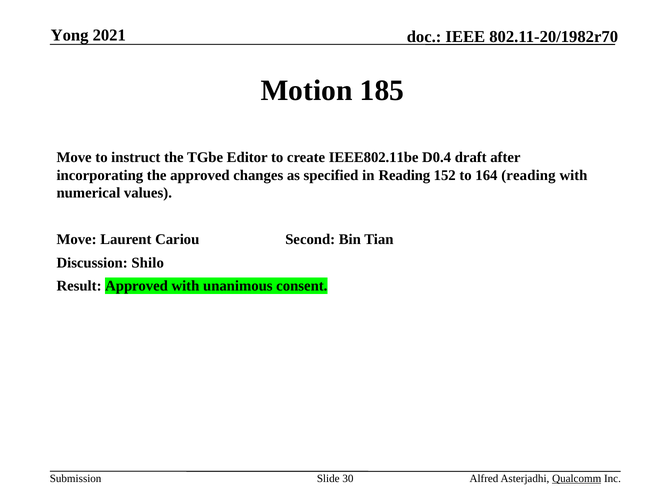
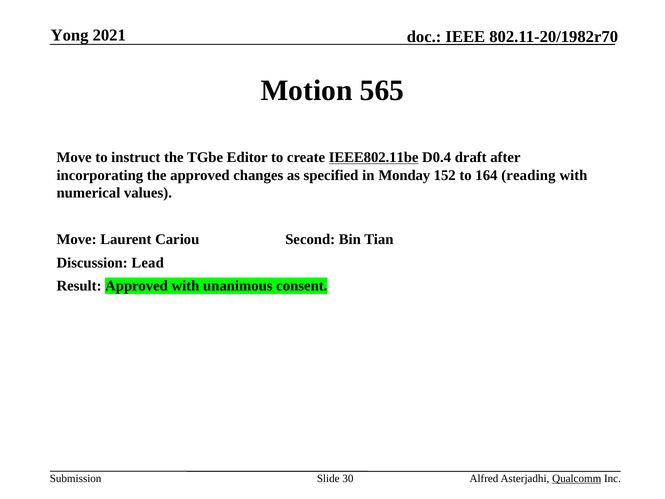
185: 185 -> 565 (382, 91)
IEEE802.11be underline: none -> present (374, 157)
in Reading: Reading -> Monday (404, 175)
Shilo: Shilo -> Lead (148, 263)
